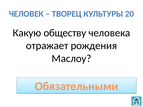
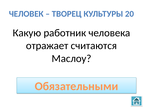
обществу: обществу -> работник (65, 33)
рождения: рождения -> считаются (94, 46)
